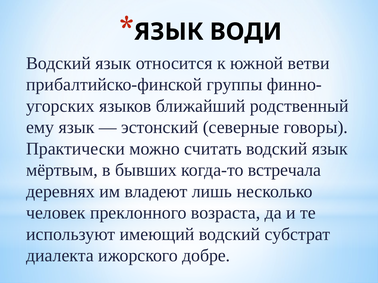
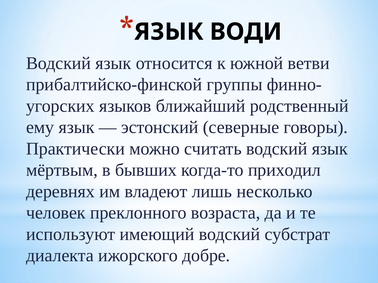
встречала: встречала -> приходил (284, 170)
